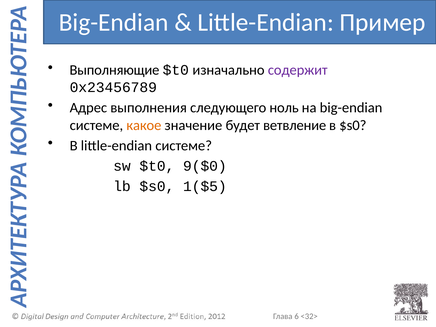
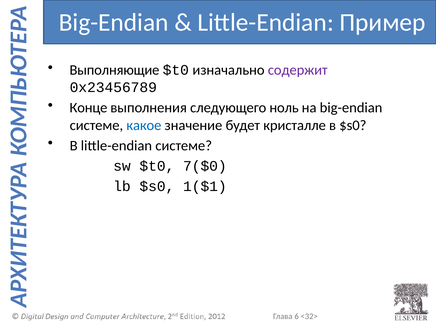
Адрес: Адрес -> Конце (88, 108)
какое colour: orange -> blue (144, 125)
ветвление: ветвление -> кристалле (295, 125)
9($0: 9($0 -> 7($0 (205, 166)
1($5: 1($5 -> 1($1 (205, 186)
